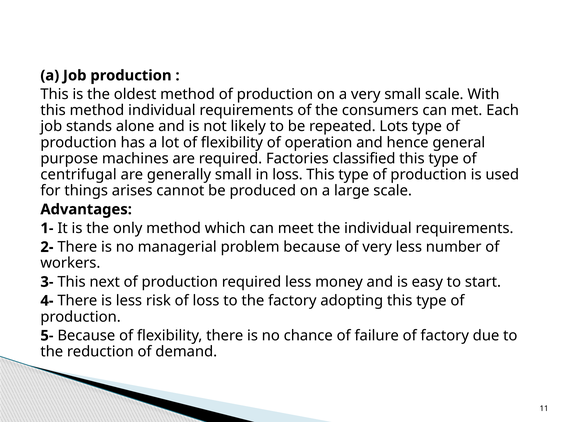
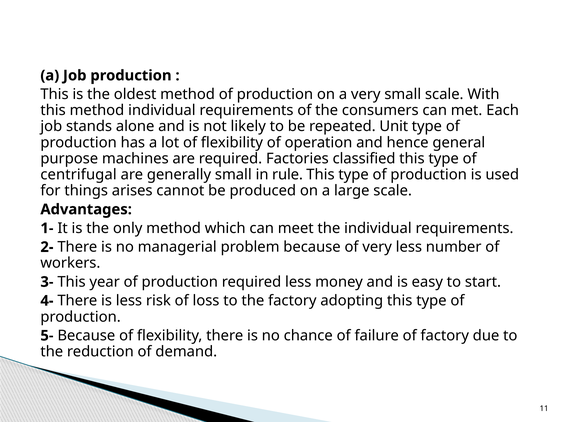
Lots: Lots -> Unit (394, 126)
in loss: loss -> rule (287, 174)
next: next -> year (105, 282)
